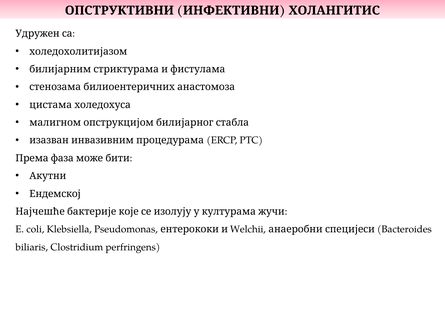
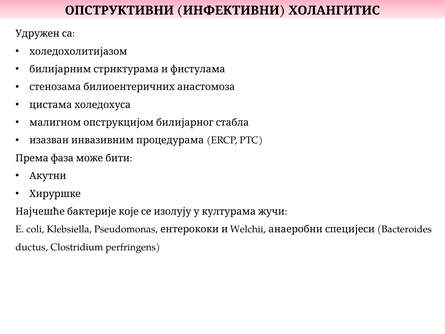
Ендемској: Ендемској -> Хируршке (55, 194)
biliaris: biliaris -> ductus (32, 247)
